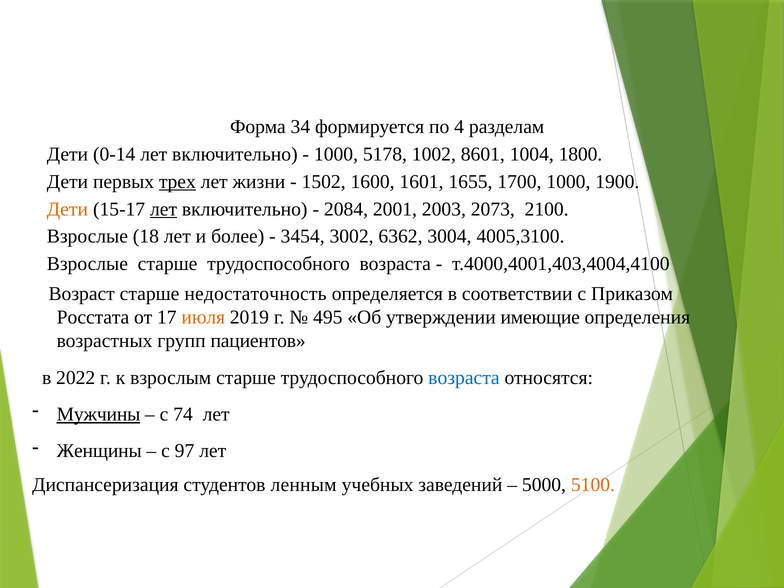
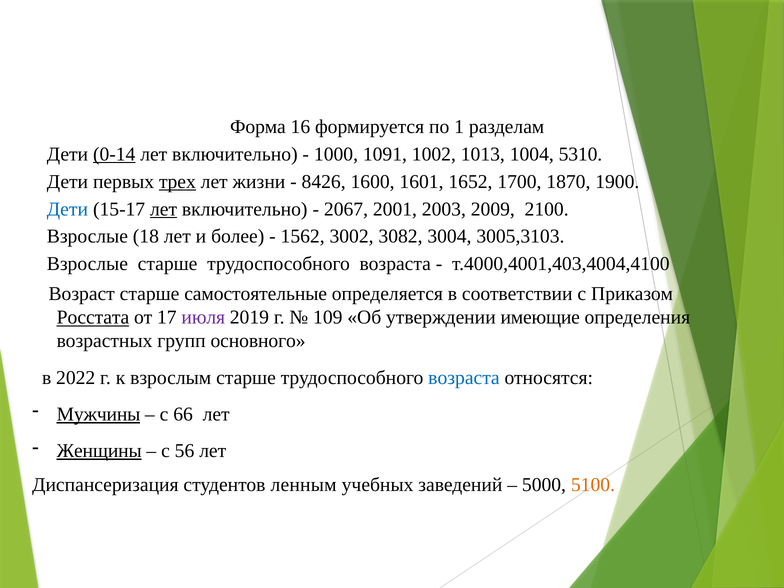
34: 34 -> 16 (300, 127)
4: 4 -> 1 (459, 127)
0-14 underline: none -> present (114, 154)
5178: 5178 -> 1091 (385, 154)
8601: 8601 -> 1013 (483, 154)
1800: 1800 -> 5310 (580, 154)
1502: 1502 -> 8426 (324, 182)
1655: 1655 -> 1652 (470, 182)
1700 1000: 1000 -> 1870 (568, 182)
Дети colour: orange -> blue (67, 209)
2084: 2084 -> 2067 (346, 209)
2073: 2073 -> 2009 (493, 209)
3454: 3454 -> 1562 (303, 236)
6362: 6362 -> 3082 (401, 236)
4005,3100: 4005,3100 -> 3005,3103 (520, 236)
недостаточность: недостаточность -> самостоятельные (256, 294)
Росстата underline: none -> present (93, 318)
июля colour: orange -> purple (203, 318)
495: 495 -> 109 (328, 318)
пациентов: пациентов -> основного (258, 341)
74: 74 -> 66 (183, 414)
Женщины underline: none -> present (99, 451)
97: 97 -> 56 (185, 451)
